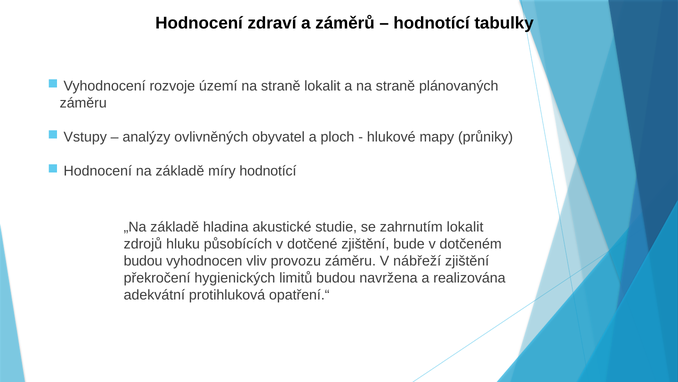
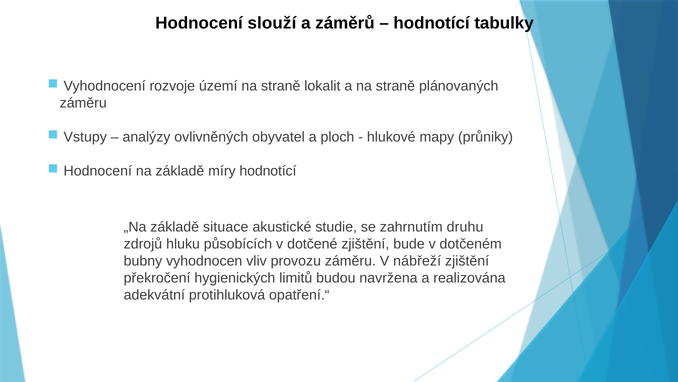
zdraví: zdraví -> slouží (272, 23)
hladina: hladina -> situace (226, 227)
zahrnutím lokalit: lokalit -> druhu (465, 227)
budou: budou -> bubny (143, 261)
